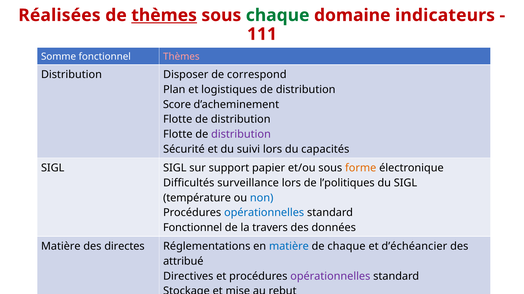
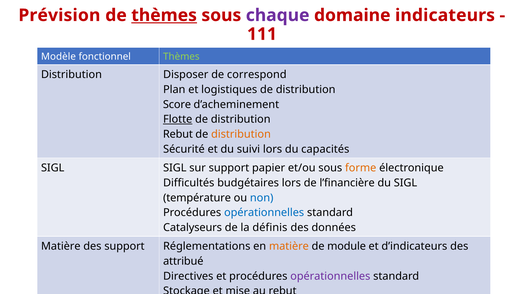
Réalisées: Réalisées -> Prévision (59, 15)
chaque colour: green -> purple (278, 15)
Somme: Somme -> Modèle (58, 57)
Thèmes colour: pink -> light green (181, 57)
Flotte underline: none -> present (178, 120)
Flotte: Flotte -> Rebut (178, 135)
distribution colour: purple -> orange (241, 135)
surveillance: surveillance -> budgétaires (248, 183)
l’politiques: l’politiques -> l’financière (347, 183)
Fonctionnel: Fonctionnel -> Catalyseurs (193, 228)
travers: travers -> définis (270, 228)
des directes: directes -> support (124, 247)
matière colour: blue -> orange (289, 247)
de chaque: chaque -> module (347, 247)
d’échéancier: d’échéancier -> d’indicateurs (414, 247)
